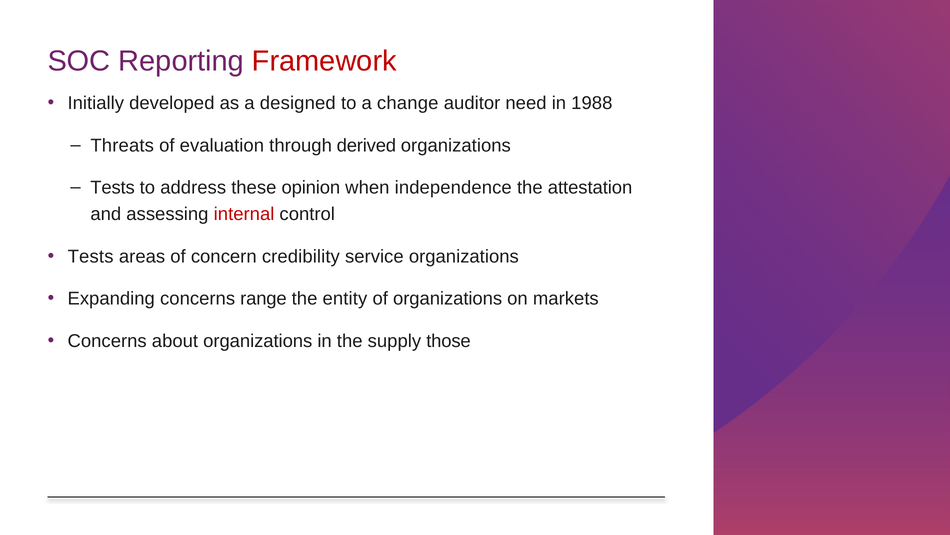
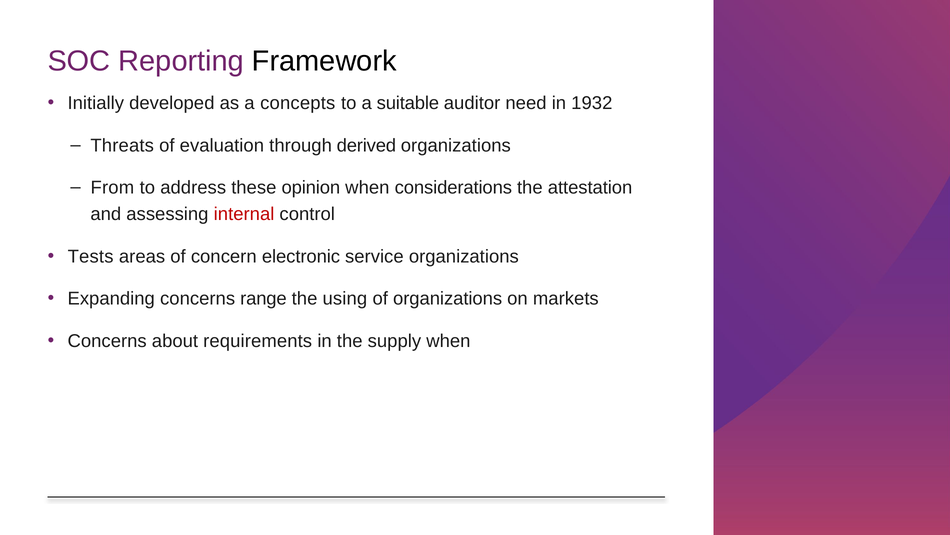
Framework colour: red -> black (324, 61)
designed: designed -> concepts (298, 103)
change: change -> suitable (408, 103)
1988: 1988 -> 1932 (592, 103)
Tests: Tests -> From (112, 188)
independence: independence -> considerations (453, 188)
credibility: credibility -> electronic (301, 256)
entity: entity -> using (345, 298)
about organizations: organizations -> requirements (258, 341)
supply those: those -> when (448, 341)
